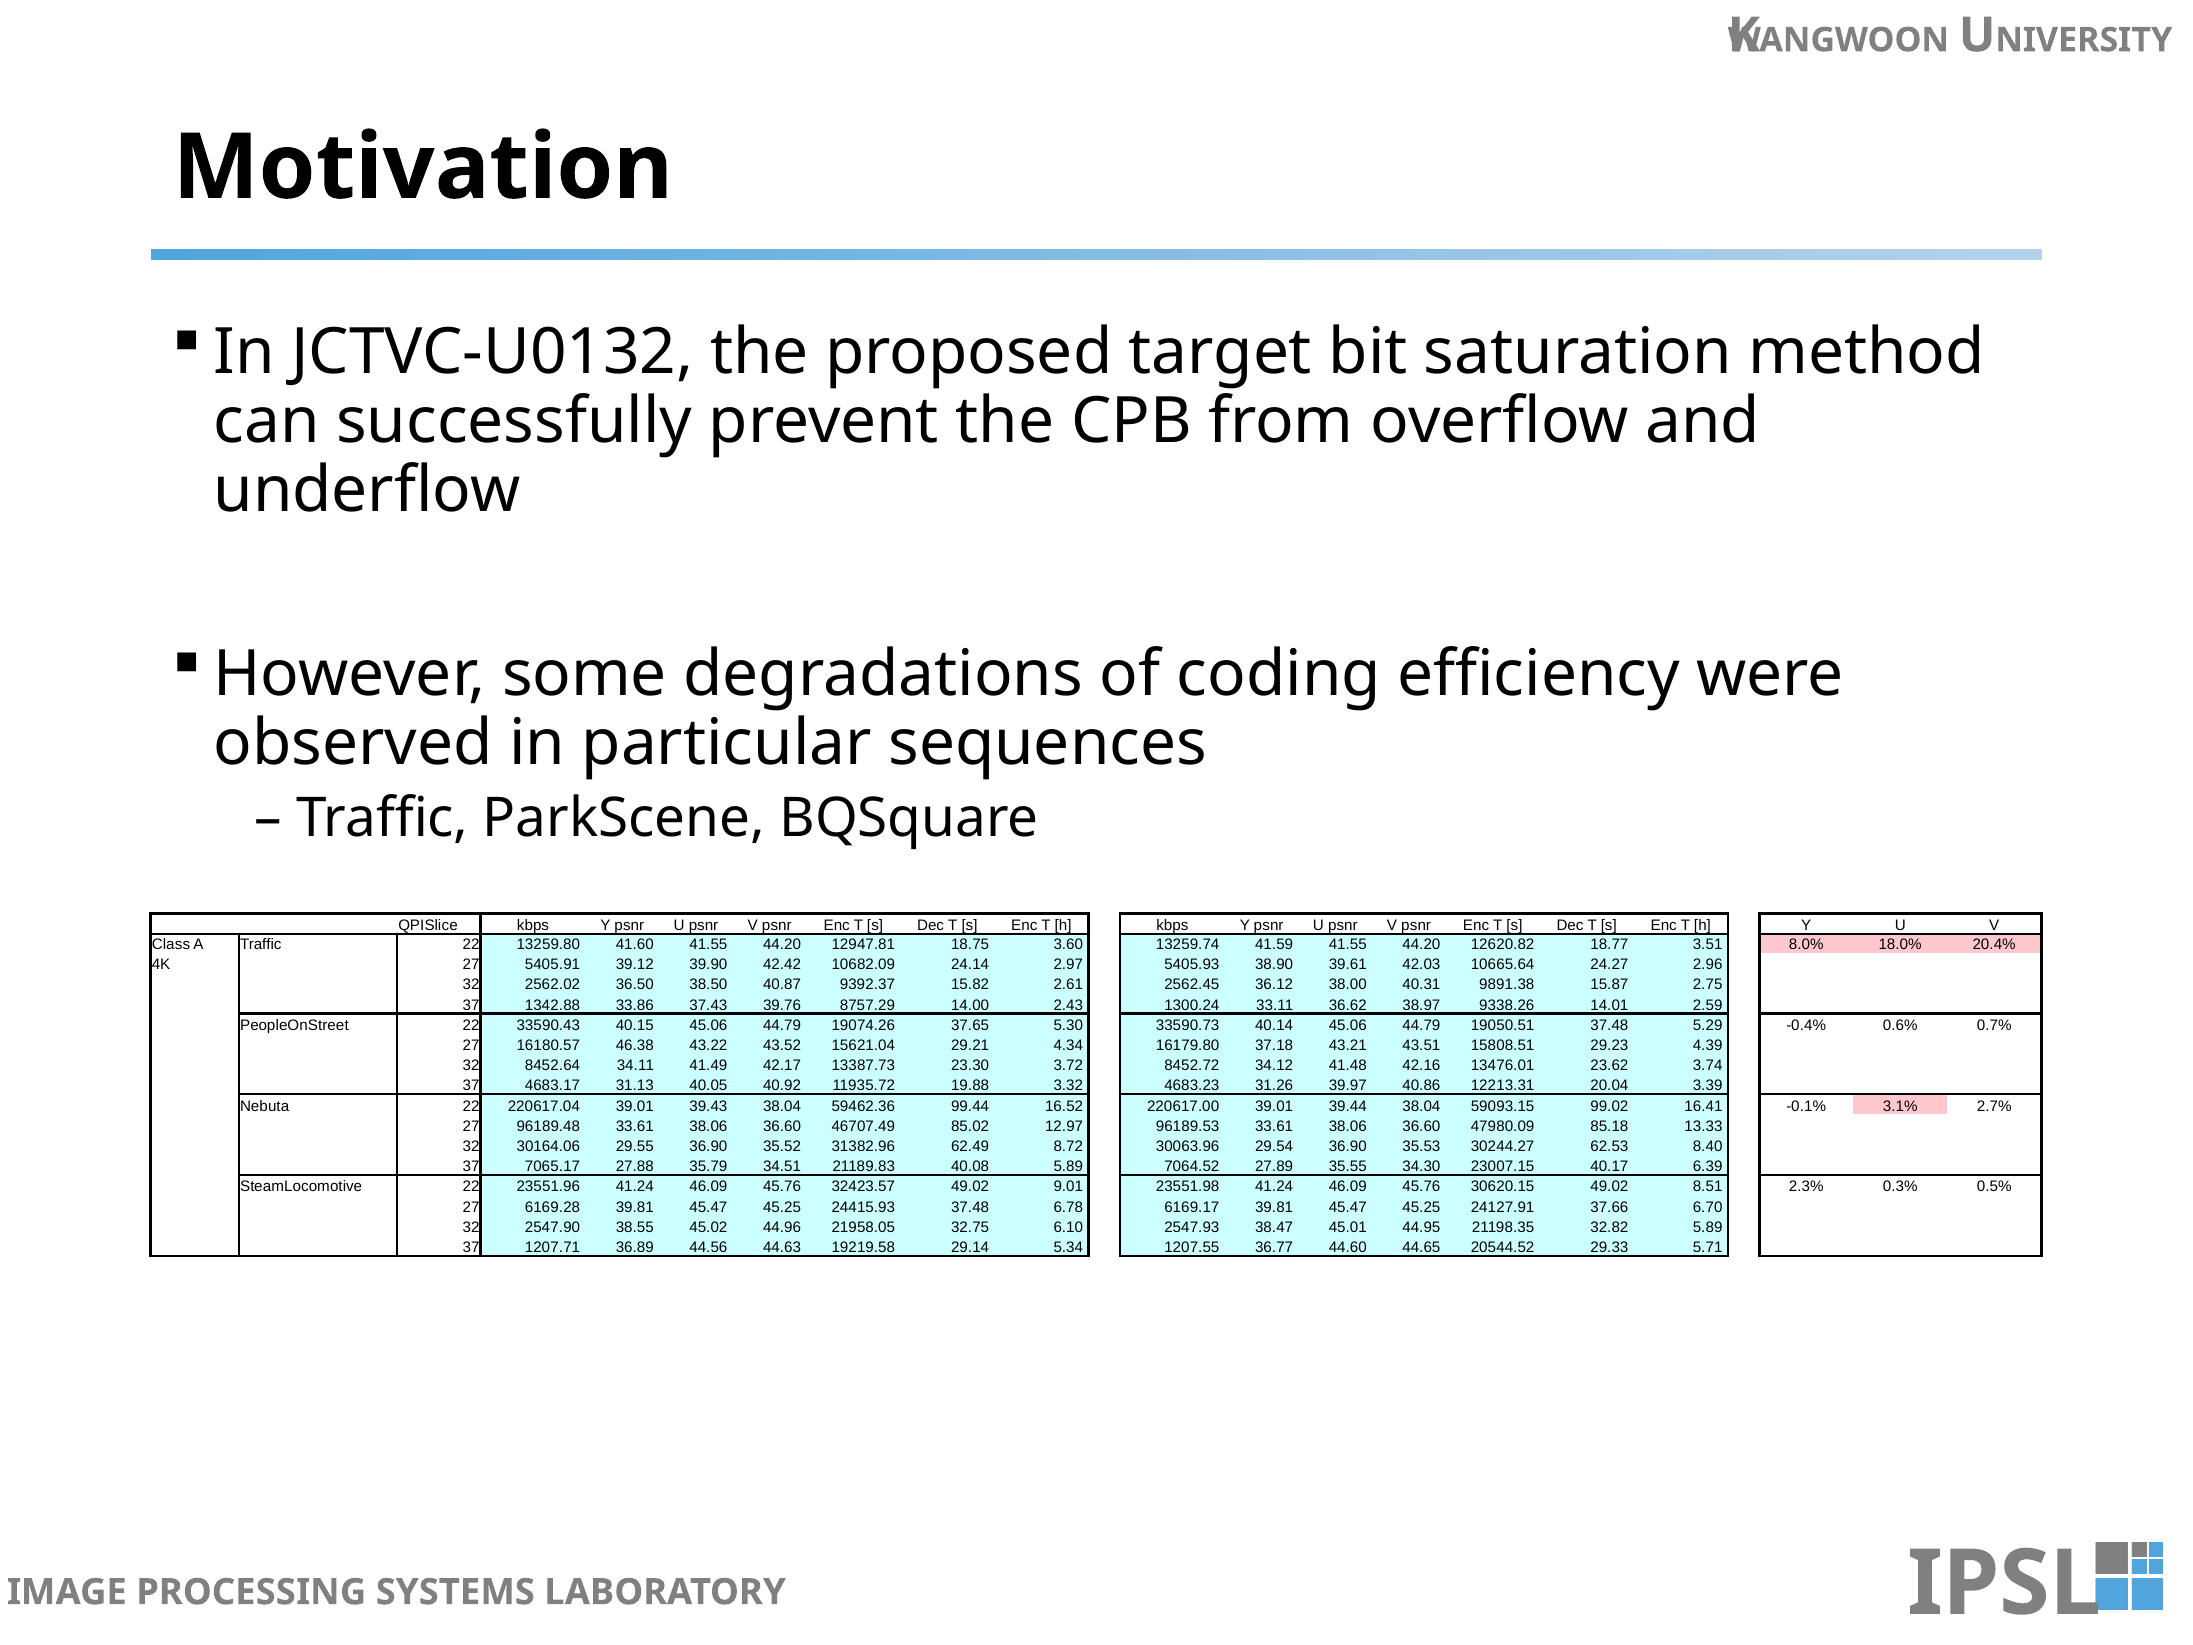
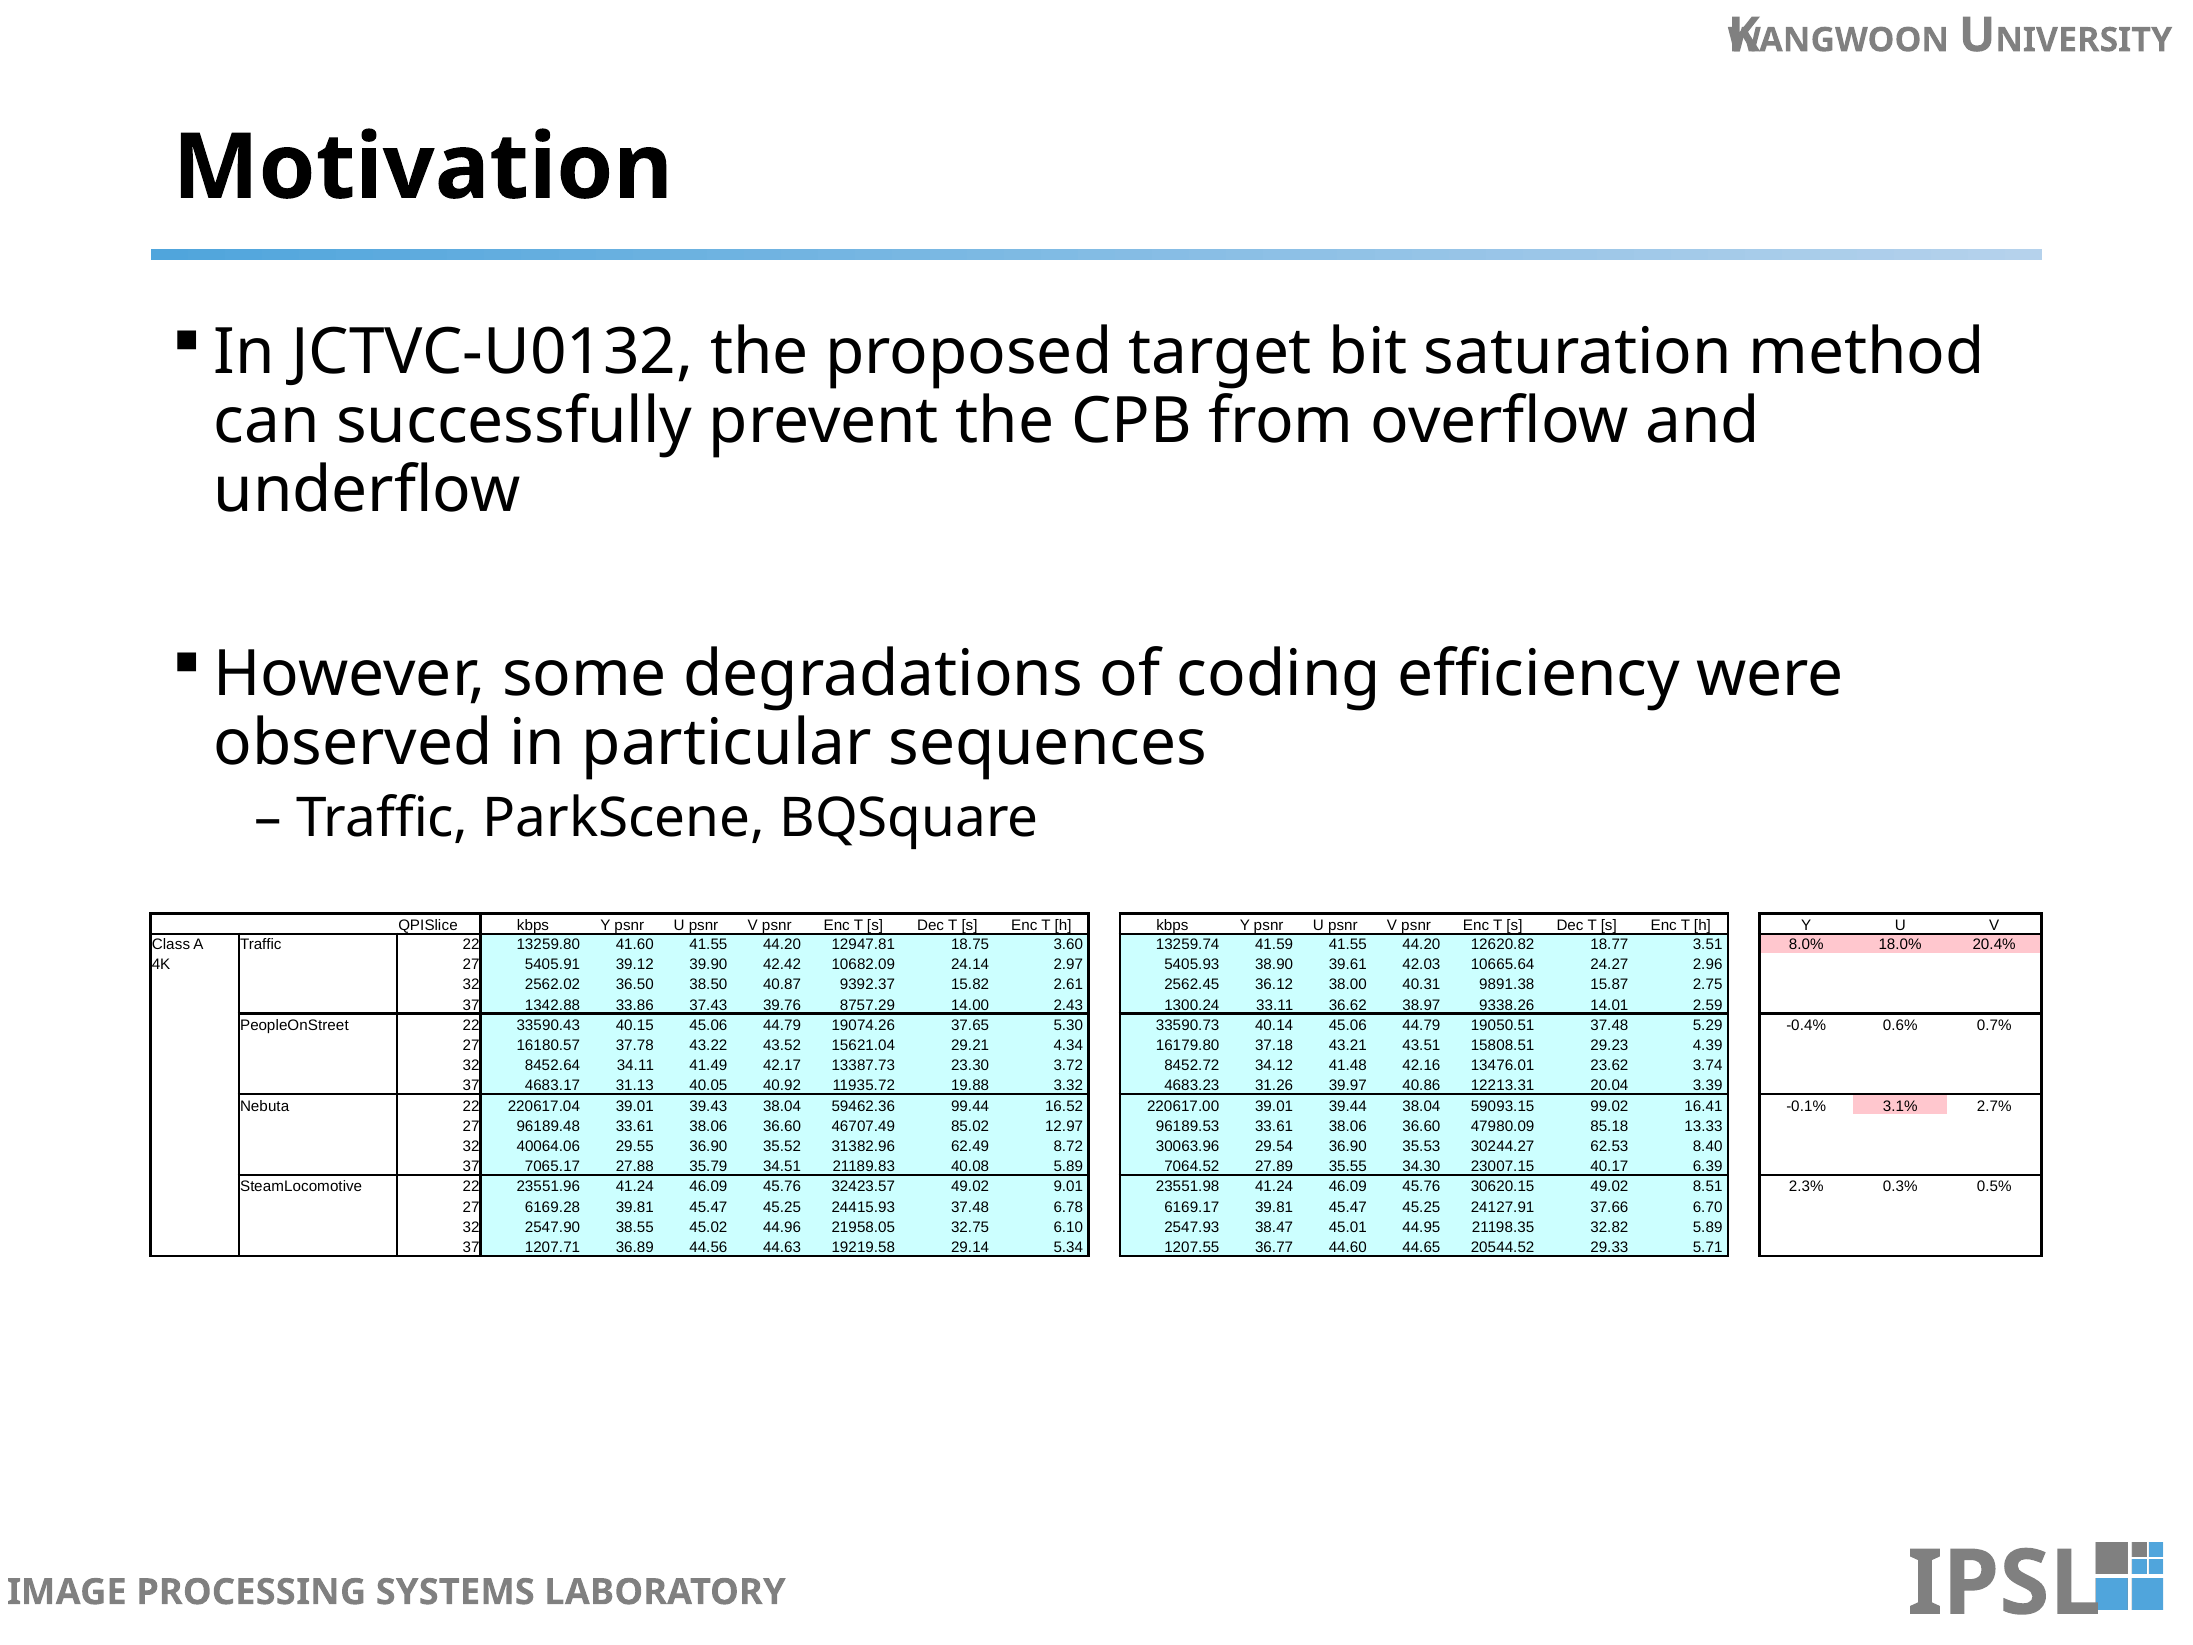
46.38: 46.38 -> 37.78 (635, 1045)
30164.06: 30164.06 -> 40064.06 (548, 1146)
